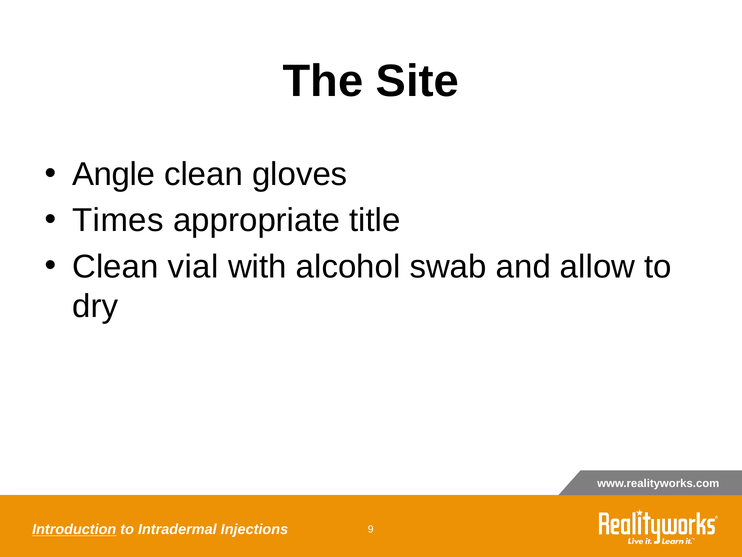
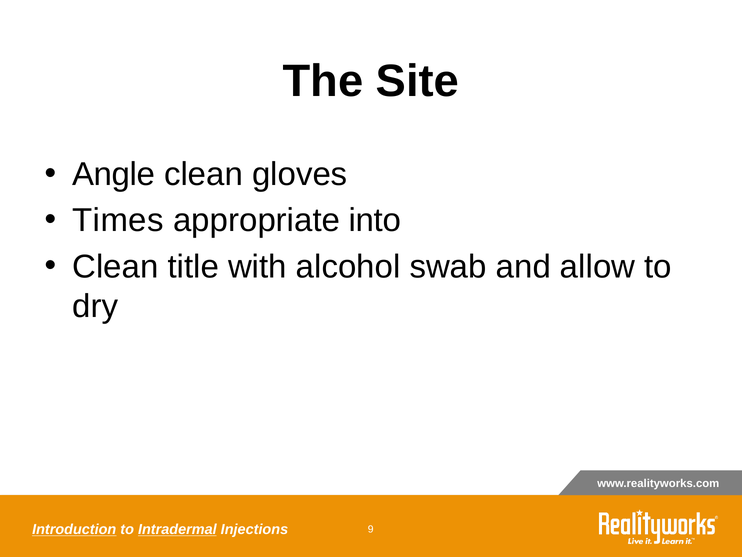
title: title -> into (375, 220)
vial: vial -> title (193, 267)
Intradermal underline: none -> present (177, 529)
